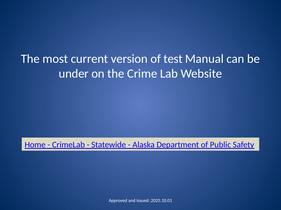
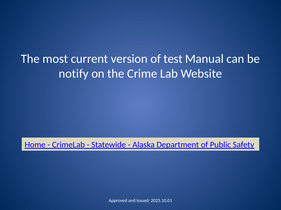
under: under -> notify (74, 74)
